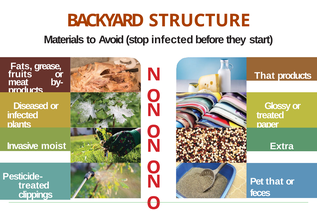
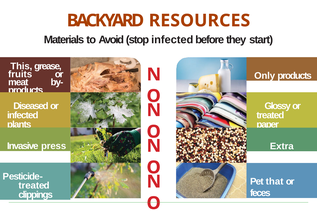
STRUCTURE: STRUCTURE -> RESOURCES (199, 21)
Fats: Fats -> This (21, 66)
That: That -> Only (265, 76)
moist: moist -> press (54, 146)
